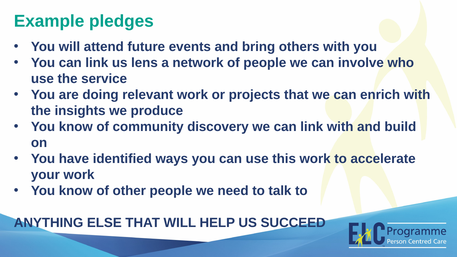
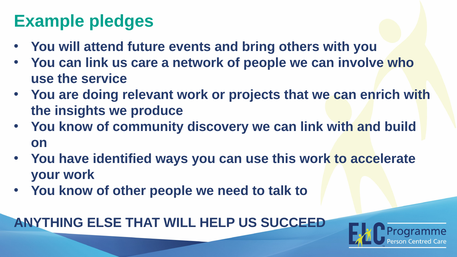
lens: lens -> care (145, 63)
